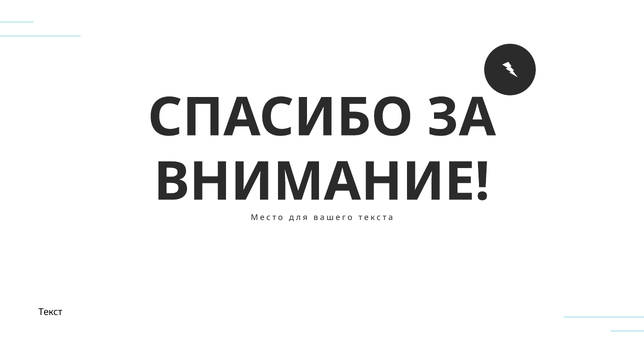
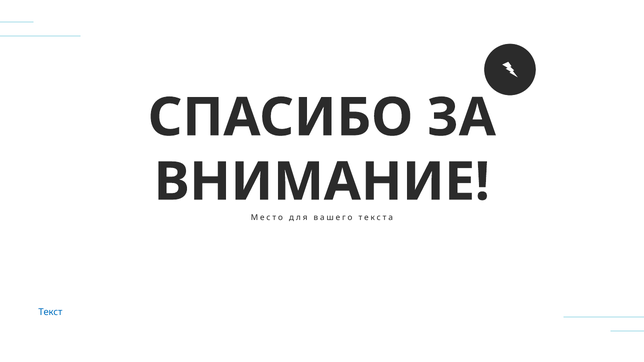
Текст colour: black -> blue (50, 312)
